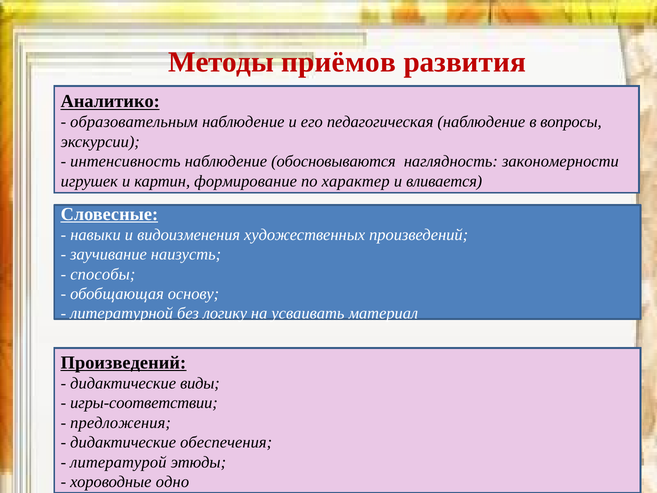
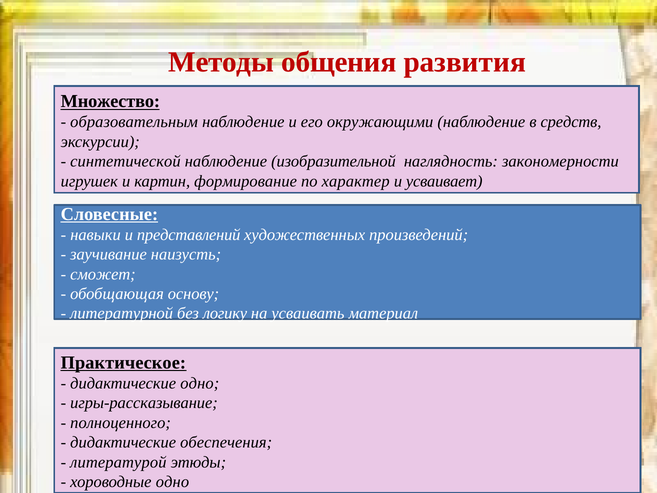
приёмов: приёмов -> общения (339, 62)
Аналитико: Аналитико -> Множество (110, 101)
педагогическая: педагогическая -> окружающими (380, 122)
вопросы: вопросы -> средств (571, 122)
интенсивность: интенсивность -> синтетической (125, 161)
обосновываются: обосновываются -> изобразительной (333, 161)
вливается: вливается -> усваивает (444, 181)
видоизменения: видоизменения -> представлений (189, 235)
способы: способы -> сможет (103, 274)
Произведений: Произведений -> Практическое (123, 362)
дидактические виды: виды -> одно (200, 383)
игры-соответствии: игры-соответствии -> игры-рассказывание (144, 403)
предложения: предложения -> полноценного (121, 423)
